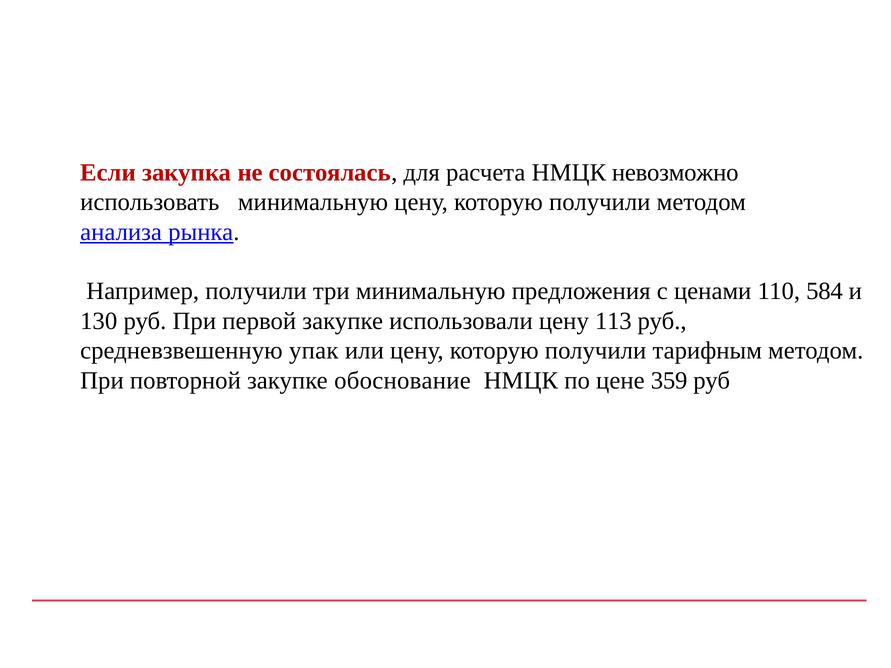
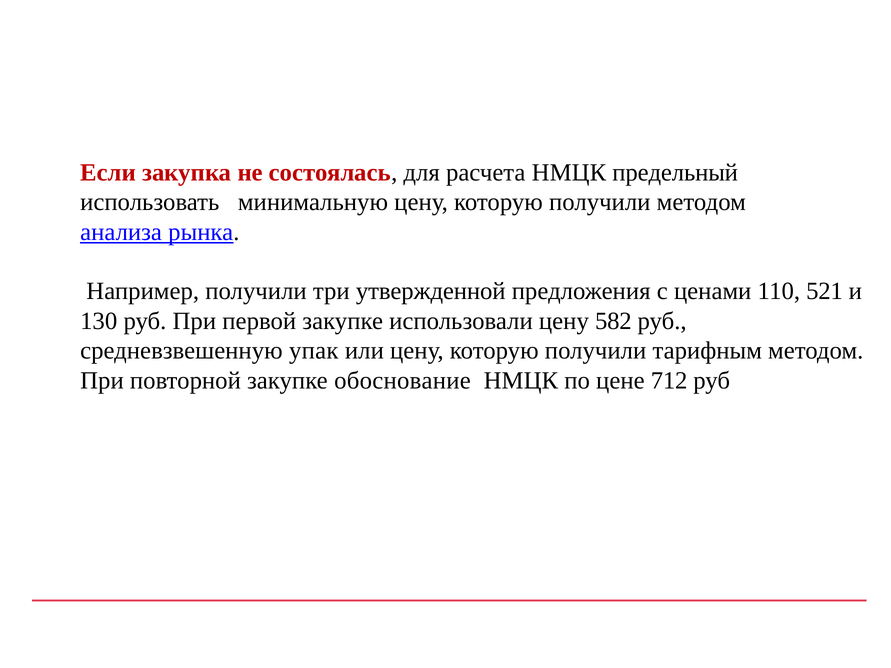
невозможно: невозможно -> предельный (675, 173)
три минимальную: минимальную -> утвержденной (431, 291)
584: 584 -> 521 (825, 291)
113: 113 -> 582 (613, 321)
359: 359 -> 712 (669, 380)
